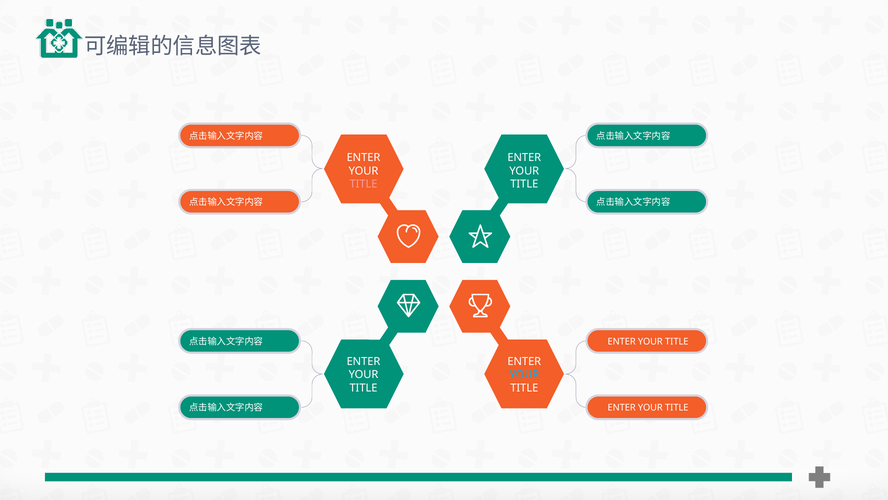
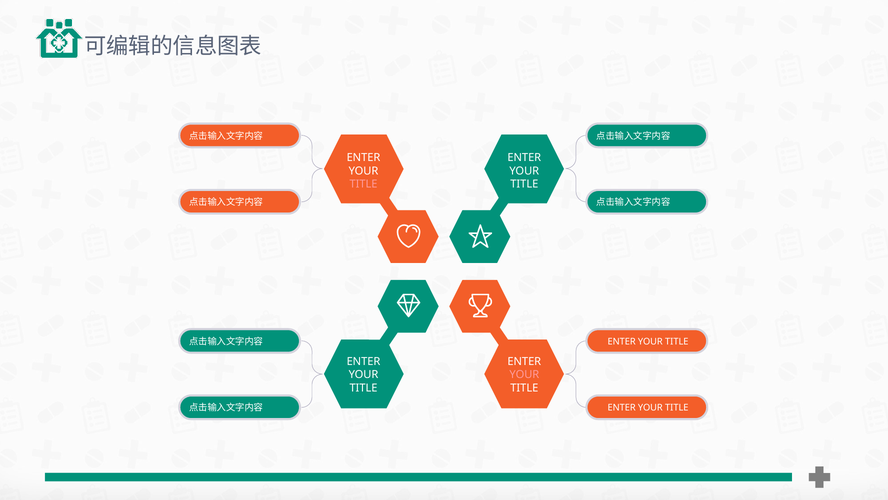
YOUR colour: light blue -> pink (524, 374)
